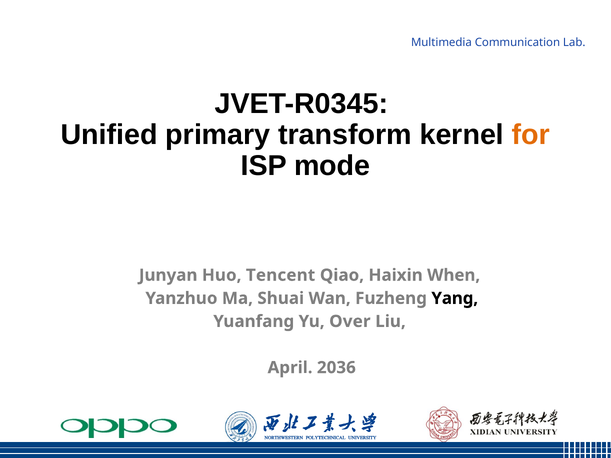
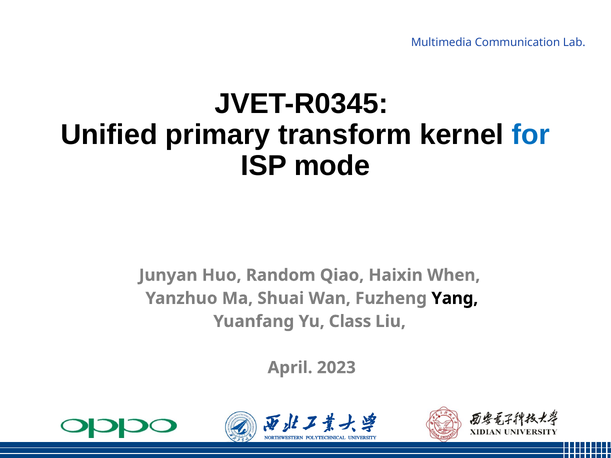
for colour: orange -> blue (531, 135)
Tencent: Tencent -> Random (281, 275)
Over: Over -> Class (350, 322)
2036: 2036 -> 2023 (336, 368)
